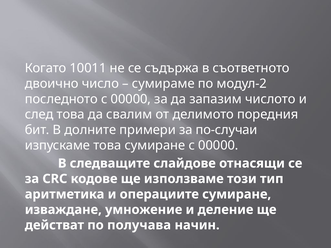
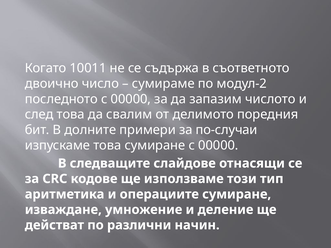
получава: получава -> различни (139, 225)
